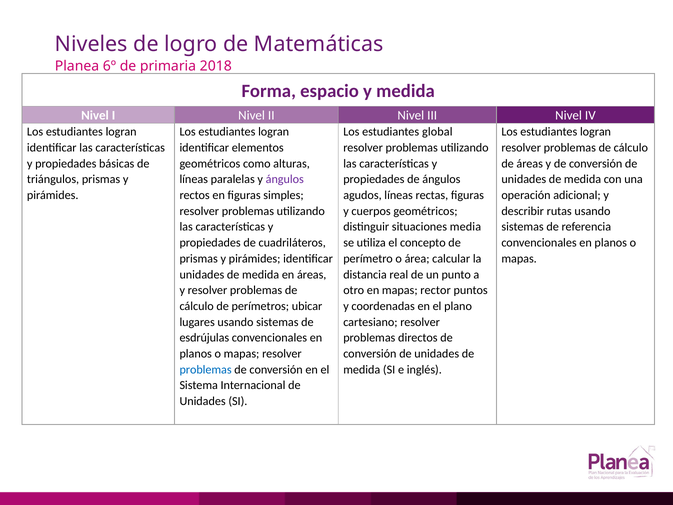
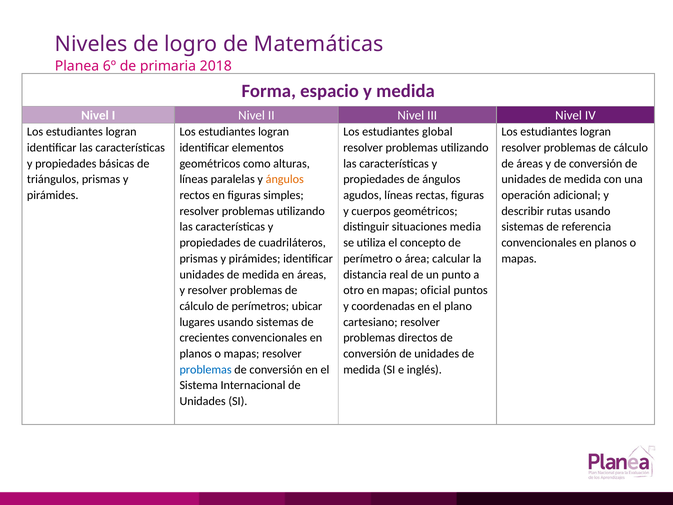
ángulos colour: purple -> orange (285, 179)
rector: rector -> oficial (436, 290)
esdrújulas: esdrújulas -> crecientes (204, 338)
